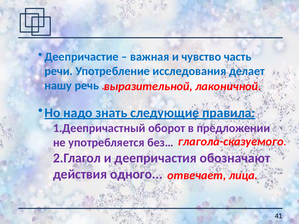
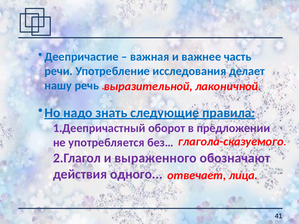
чувство: чувство -> важнее (201, 57)
деепричастия: деепричастия -> выраженного (156, 158)
